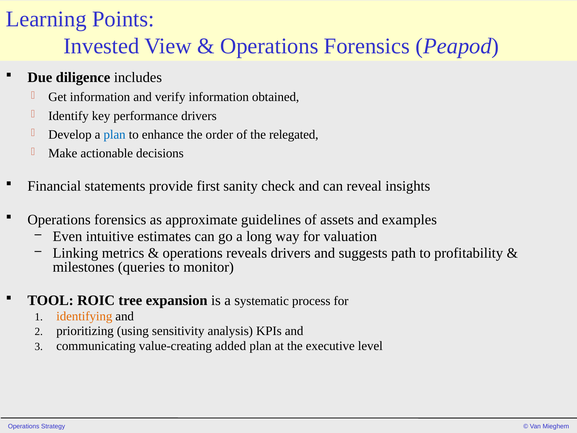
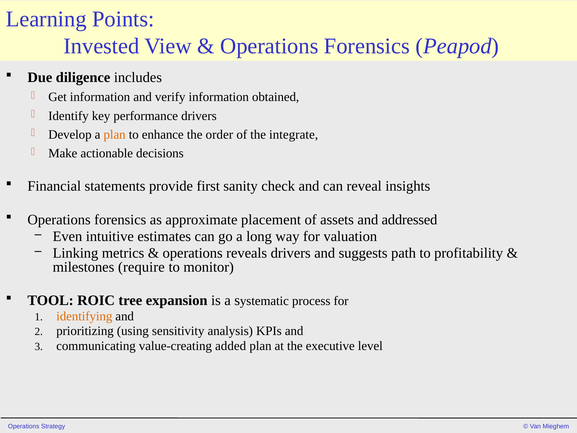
plan colour: blue -> orange (115, 135)
relegated: relegated -> integrate (294, 135)
guidelines: guidelines -> placement (271, 220)
examples: examples -> addressed (409, 220)
queries: queries -> require (141, 267)
